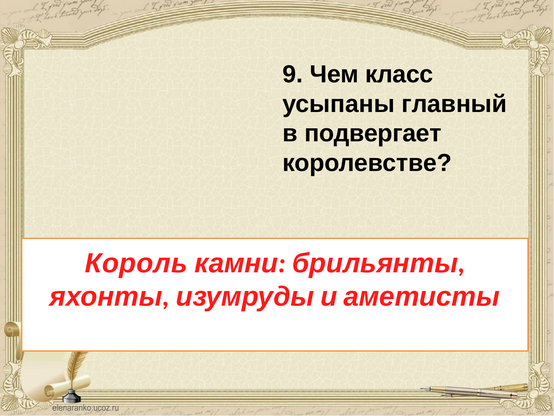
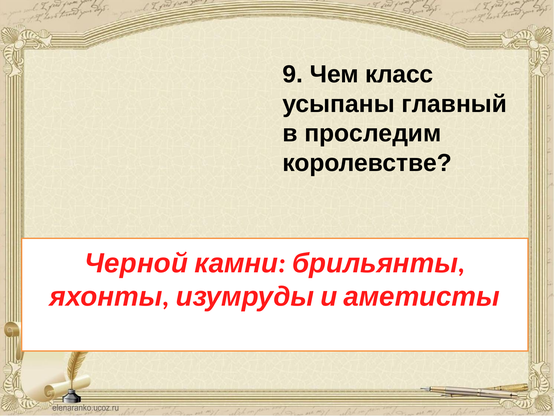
подвергает: подвергает -> проследим (373, 133)
Король: Король -> Черной (136, 263)
